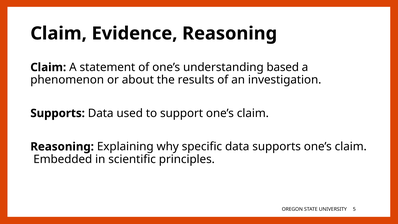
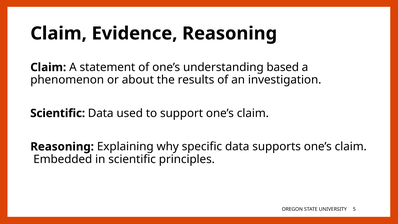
Supports: Supports -> Scientific (58, 113)
